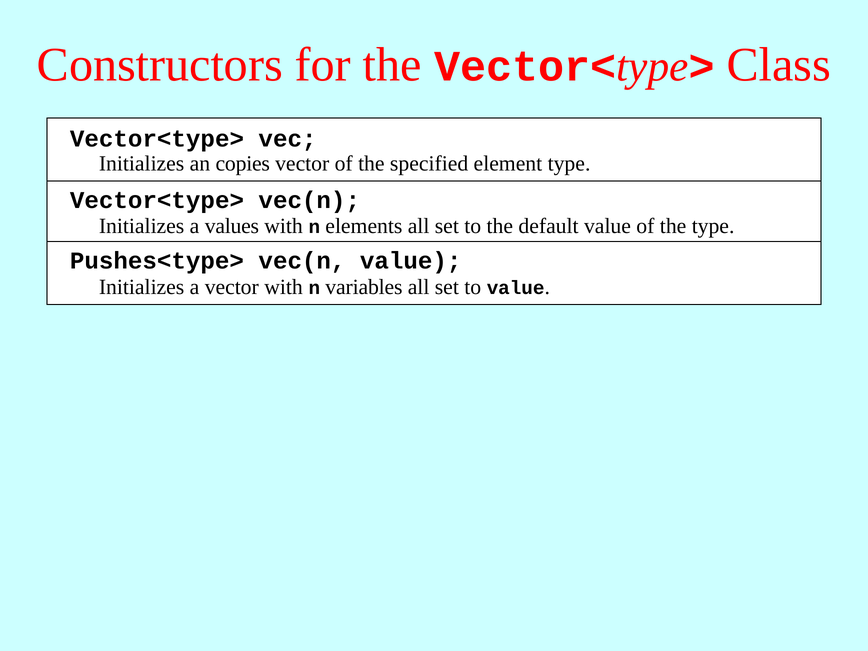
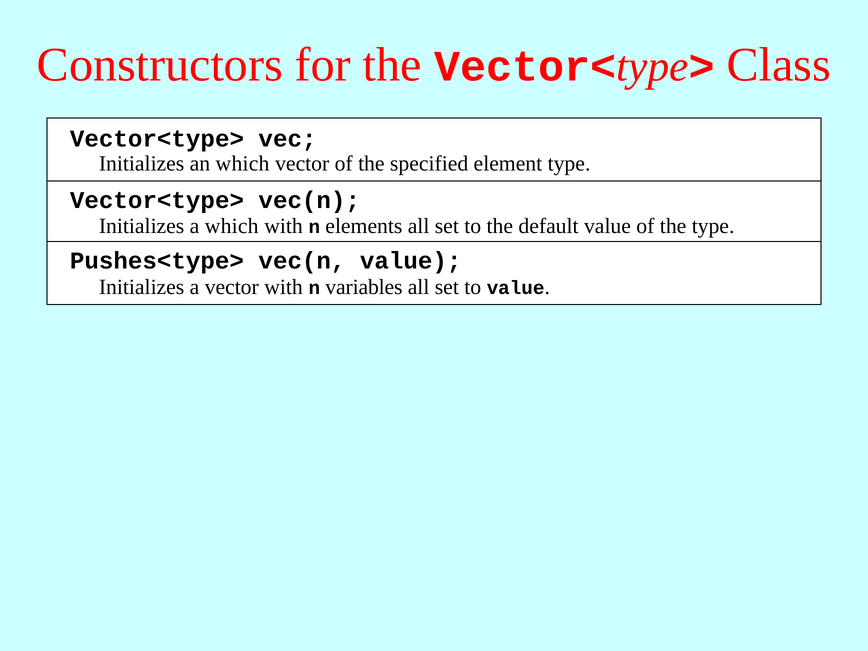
an copies: copies -> which (243, 164)
a values: values -> which (232, 226)
